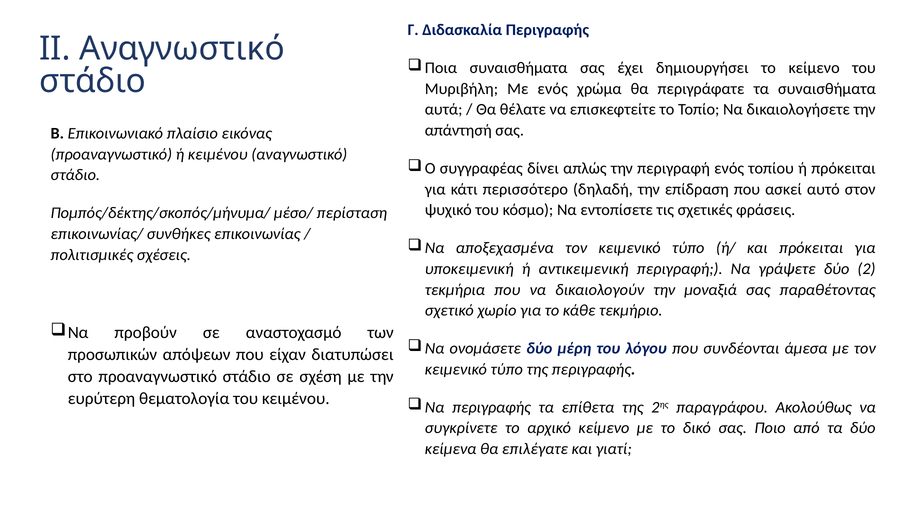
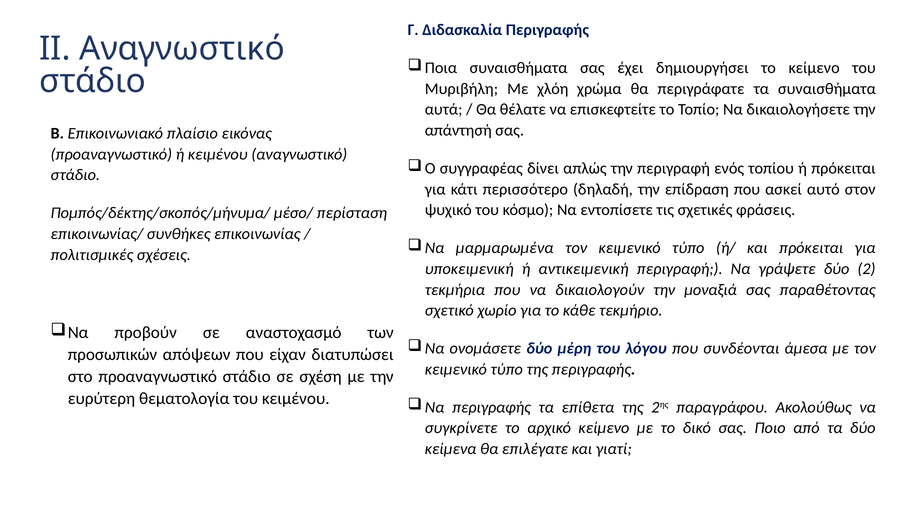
Με ενός: ενός -> χλόη (553, 89)
αποξεχασμένα: αποξεχασμένα -> μαρμαρωμένα (505, 248)
